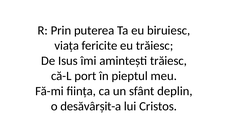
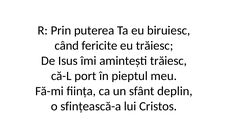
viața: viața -> când (67, 46)
desăvârșit-a: desăvârșit-a -> sfințească-a (91, 106)
